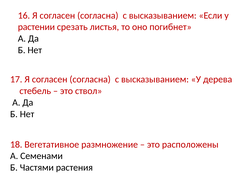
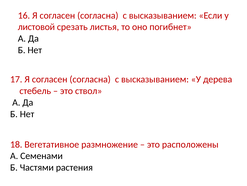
растении: растении -> листовой (36, 27)
